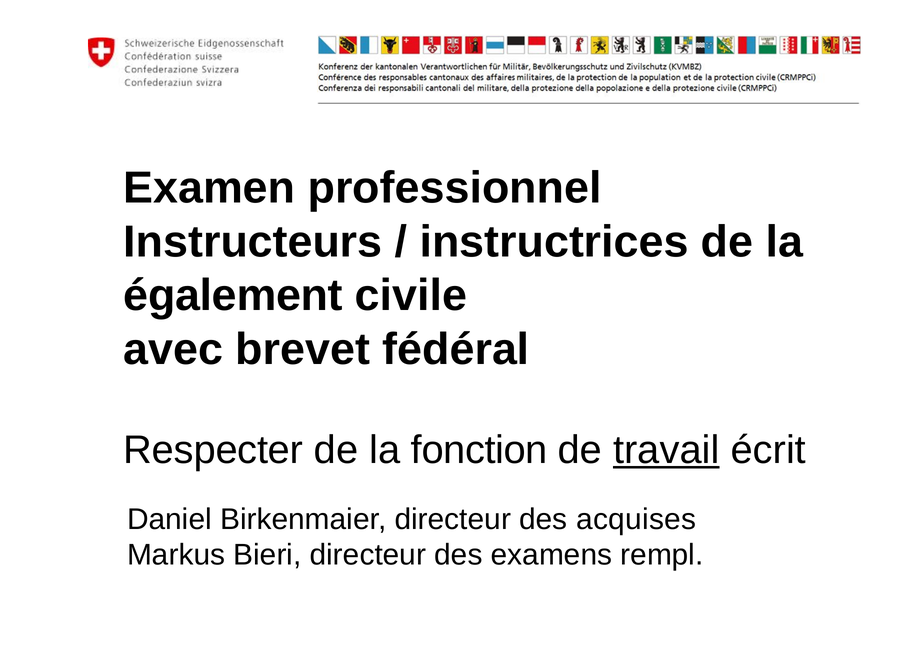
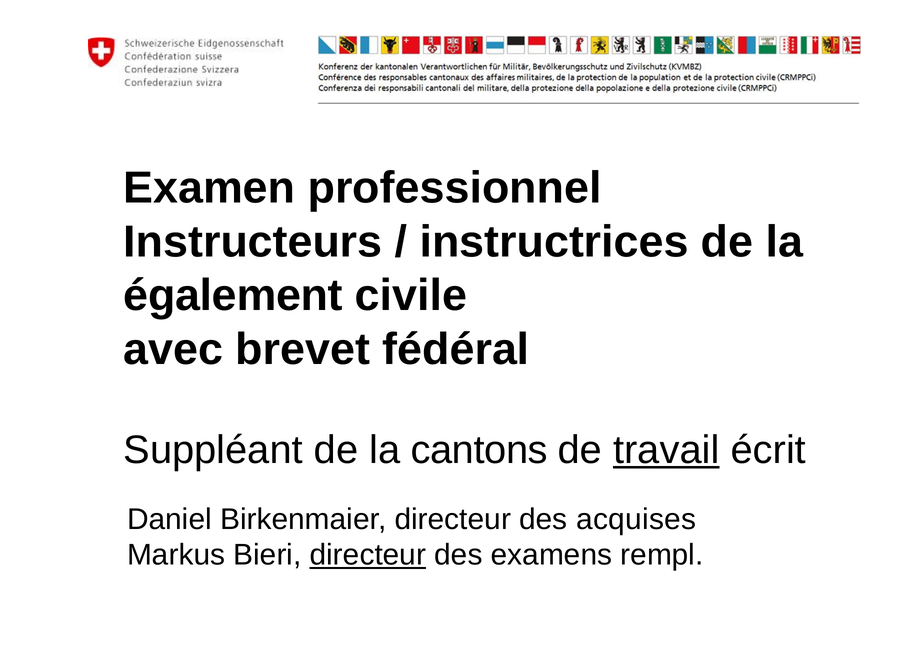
Respecter: Respecter -> Suppléant (213, 451)
fonction: fonction -> cantons (479, 451)
directeur underline: none -> present (368, 556)
